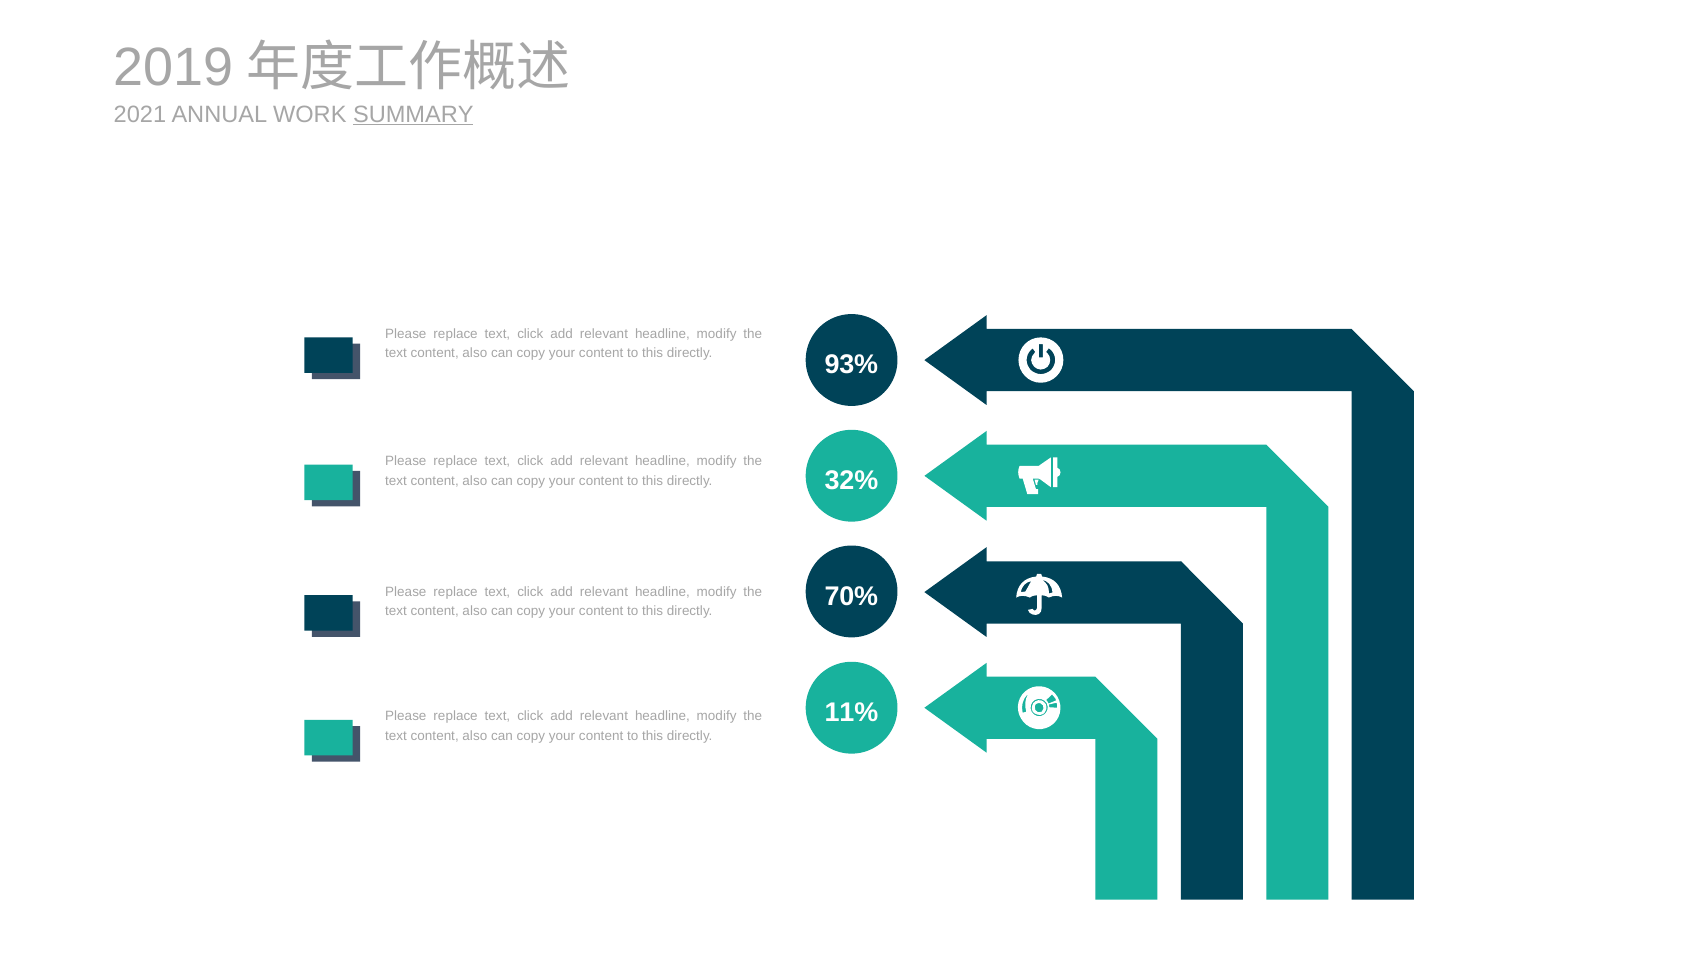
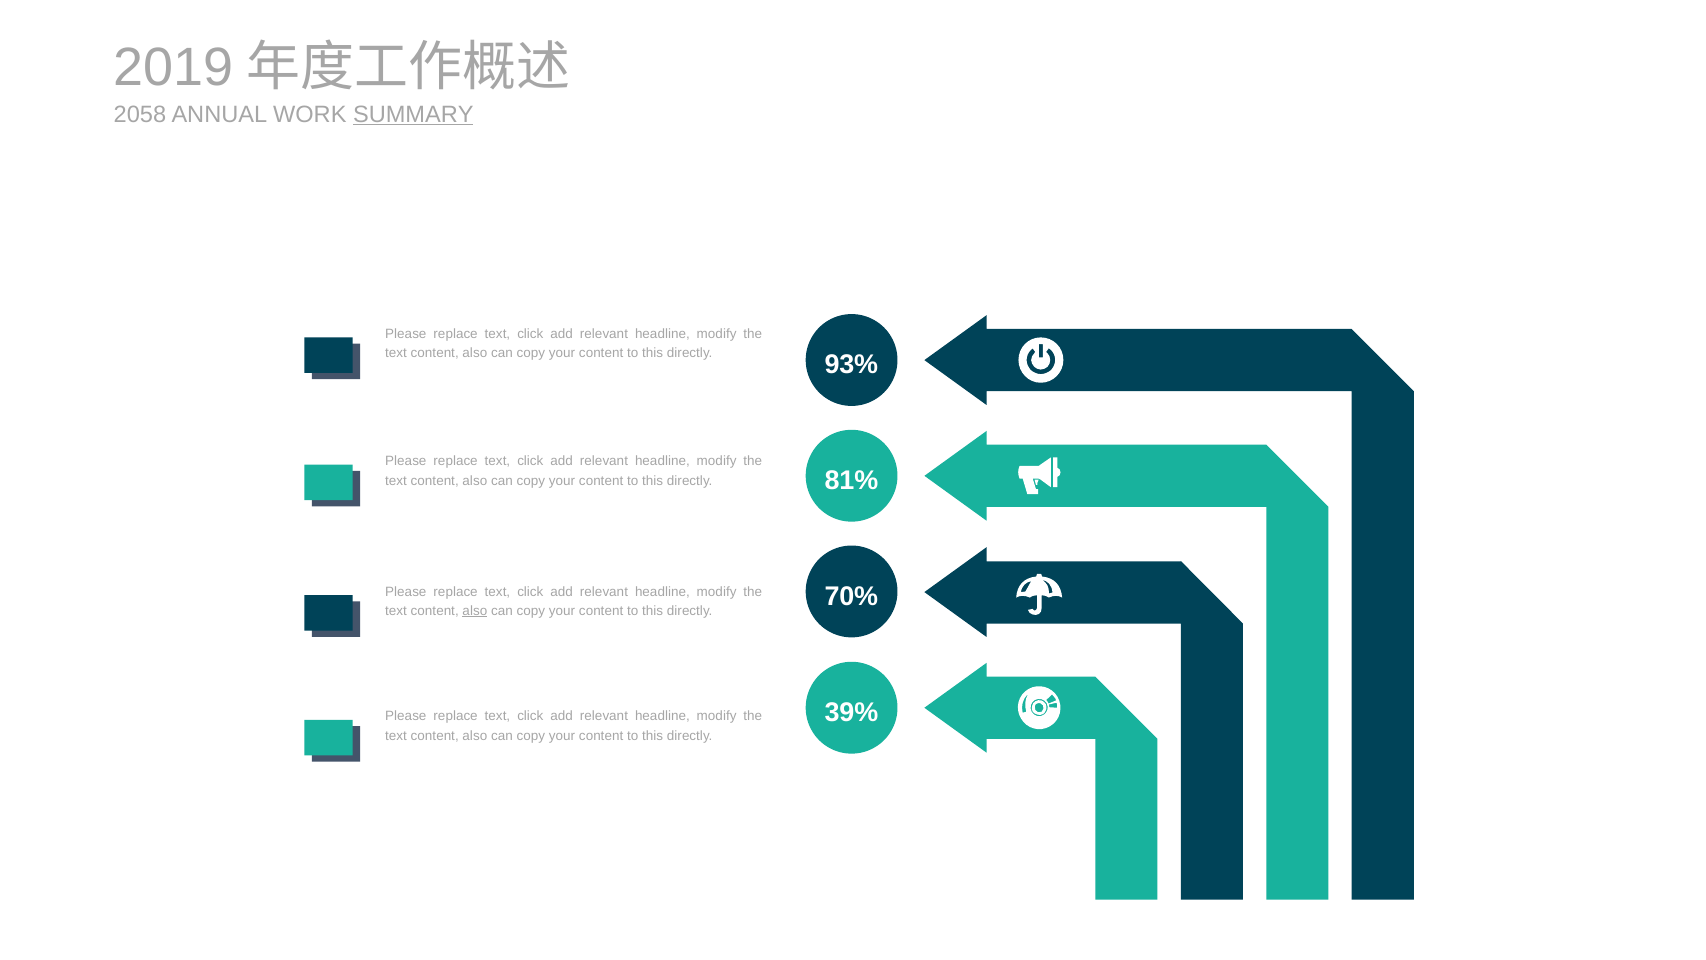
2021: 2021 -> 2058 (140, 114)
32%: 32% -> 81% (851, 480)
also underline: none -> present (475, 611)
11%: 11% -> 39% (851, 712)
